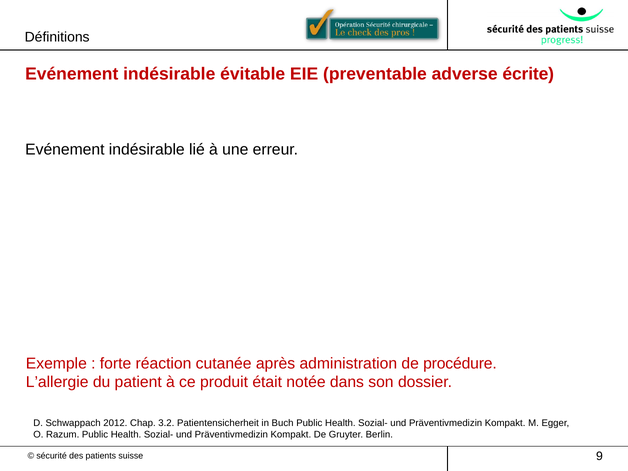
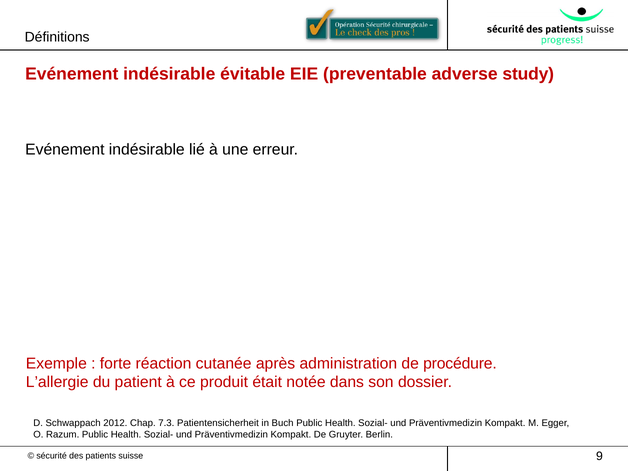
écrite: écrite -> study (528, 74)
3.2: 3.2 -> 7.3 (166, 423)
